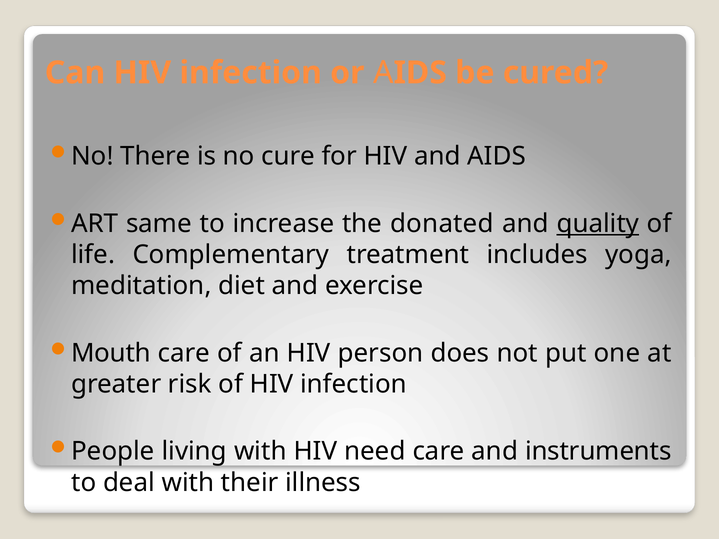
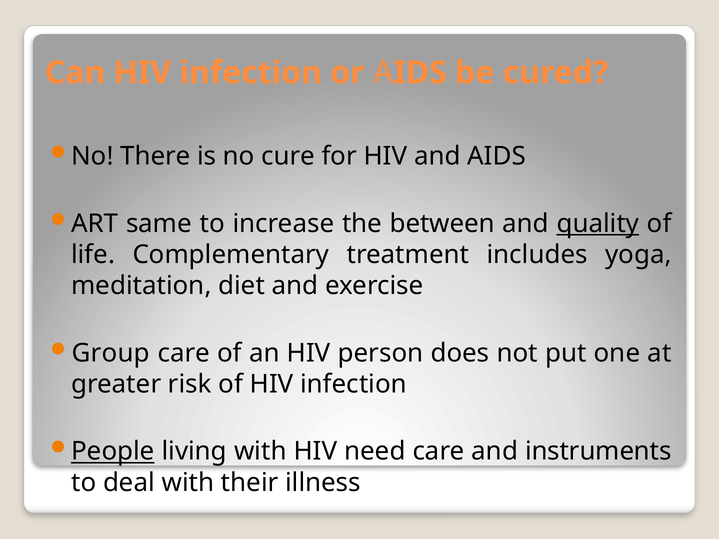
donated: donated -> between (442, 224)
Mouth: Mouth -> Group (111, 353)
People underline: none -> present (113, 452)
